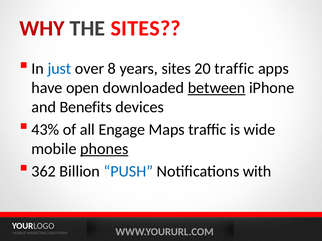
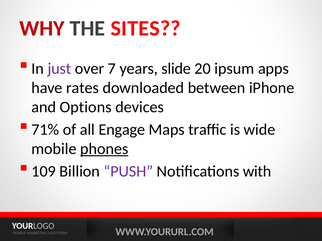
just colour: blue -> purple (59, 69)
8: 8 -> 7 (112, 69)
years sites: sites -> slide (176, 69)
20 traffic: traffic -> ipsum (234, 69)
open: open -> rates (82, 88)
between underline: present -> none (217, 88)
Benefits: Benefits -> Options (86, 107)
43%: 43% -> 71% (45, 130)
362: 362 -> 109 (44, 172)
PUSH colour: blue -> purple (128, 172)
